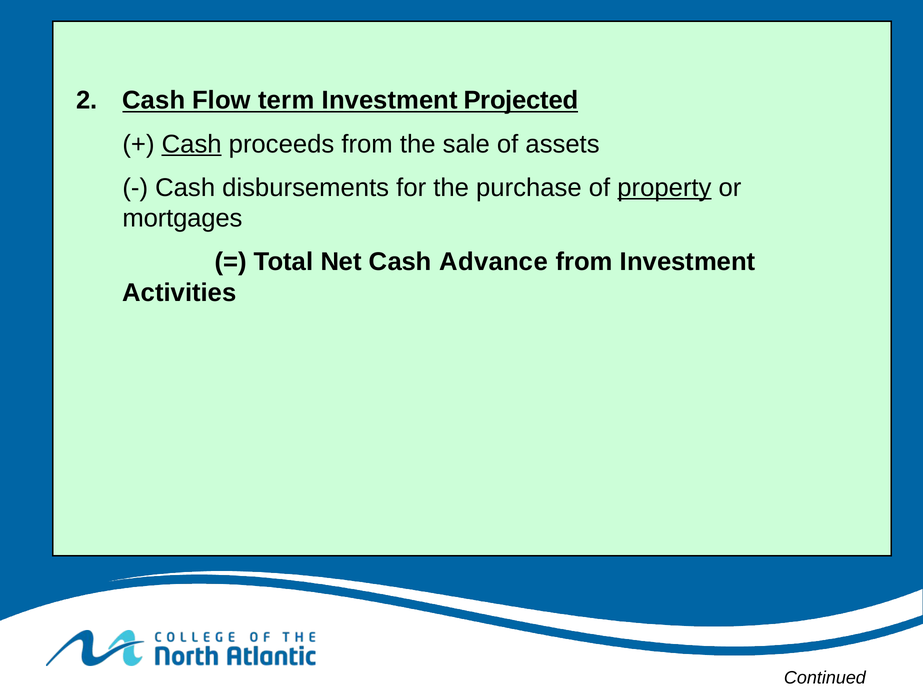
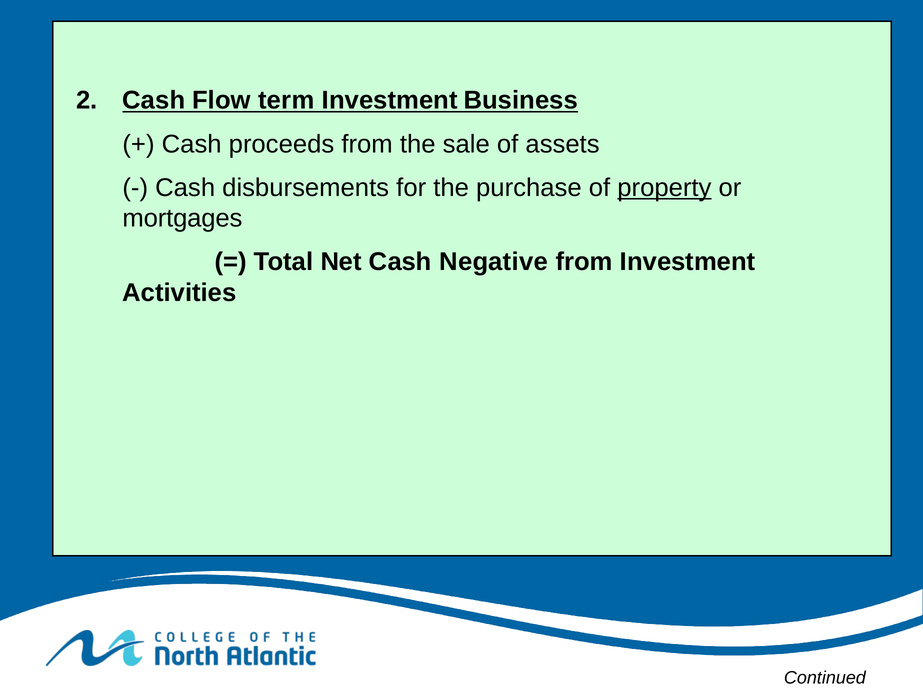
Projected: Projected -> Business (521, 101)
Cash underline: present -> none (192, 144)
Advance: Advance -> Negative (494, 262)
